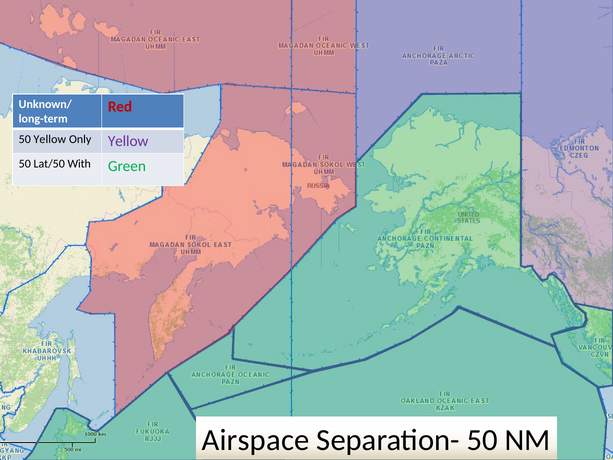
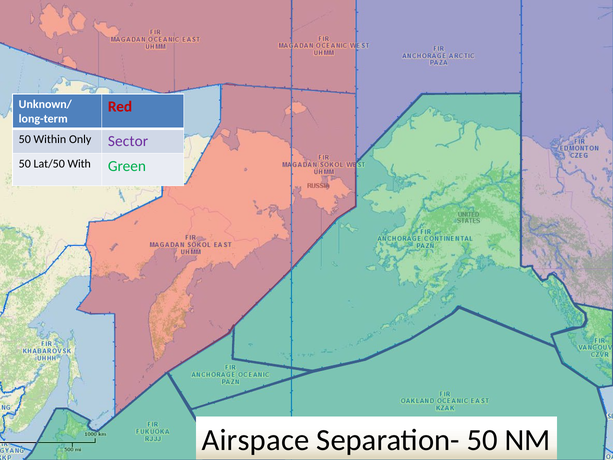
50 Yellow: Yellow -> Within (50, 139)
Only Yellow: Yellow -> Sector (128, 141)
